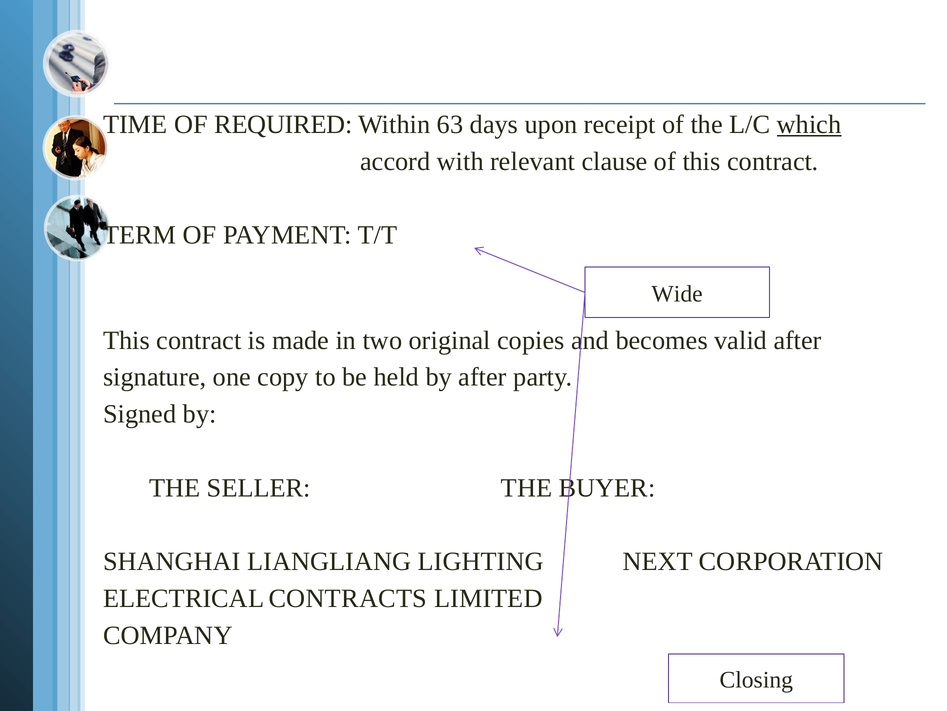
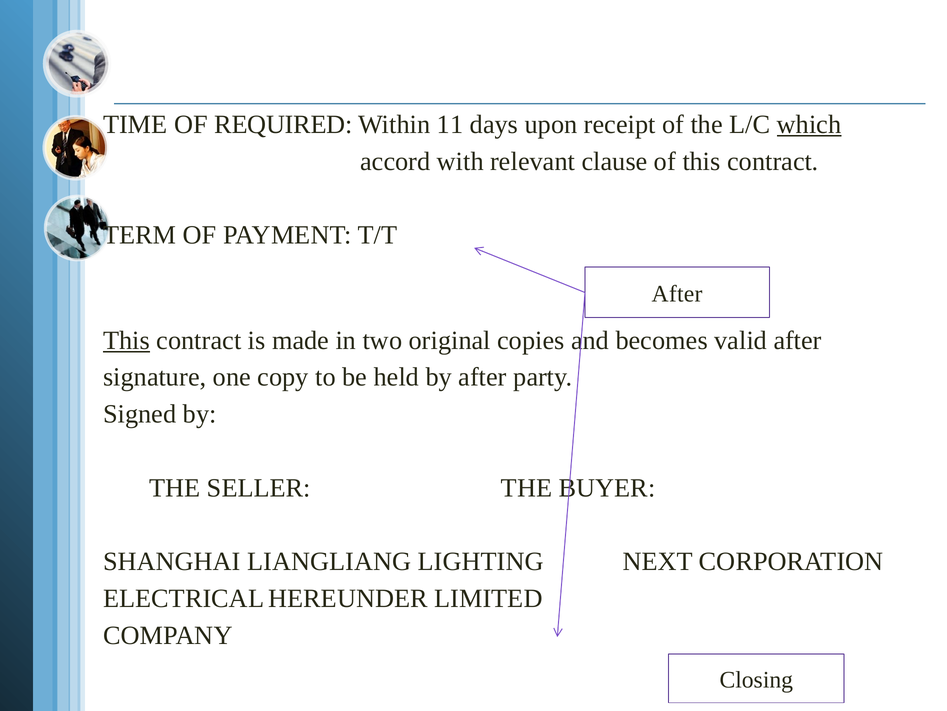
63: 63 -> 11 (450, 124)
Wide: Wide -> After (677, 294)
This underline: none -> present (127, 340)
CONTRACTS: CONTRACTS -> HEREUNDER (348, 598)
